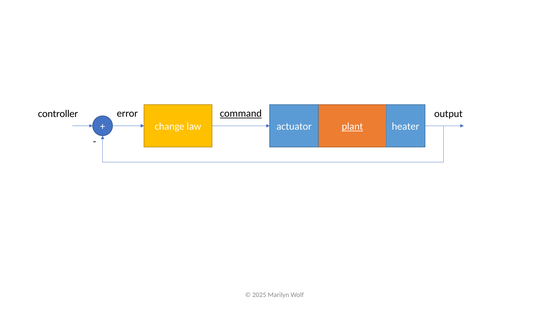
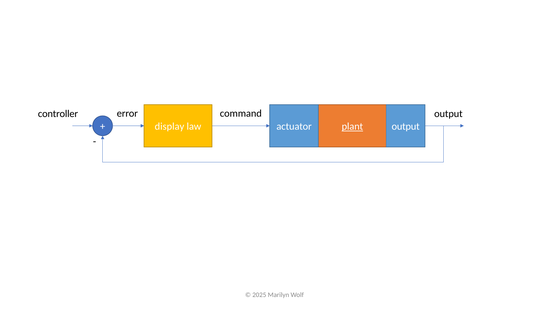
command underline: present -> none (241, 113)
change: change -> display (169, 126)
heater: heater -> output (406, 126)
